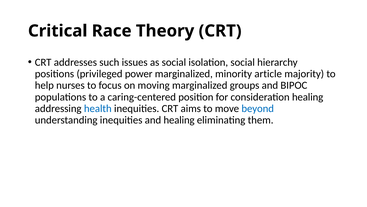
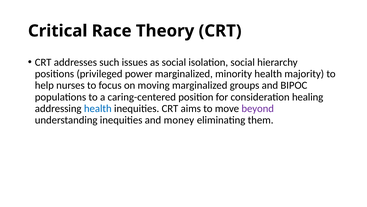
minority article: article -> health (268, 74)
beyond colour: blue -> purple (258, 108)
and healing: healing -> money (179, 120)
